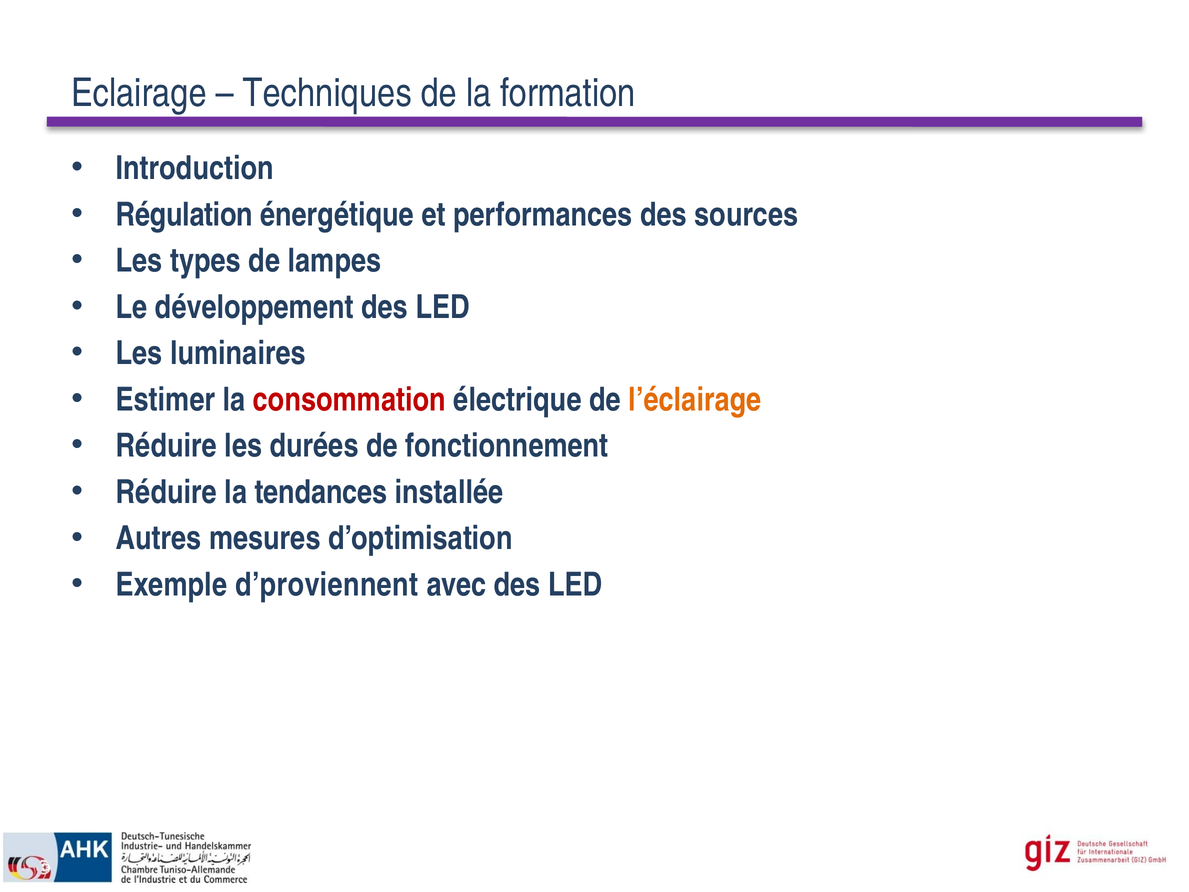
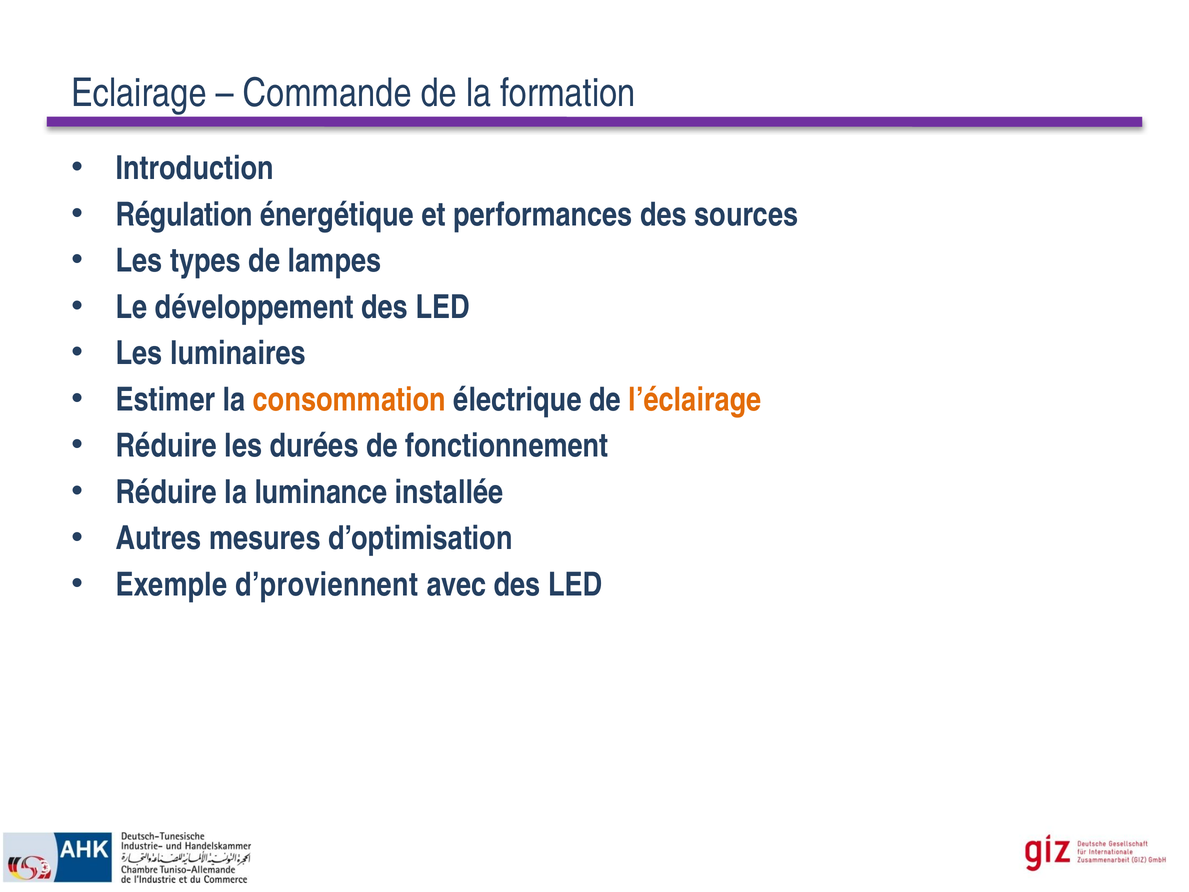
Techniques: Techniques -> Commande (327, 93)
consommation colour: red -> orange (349, 400)
tendances: tendances -> luminance (321, 492)
